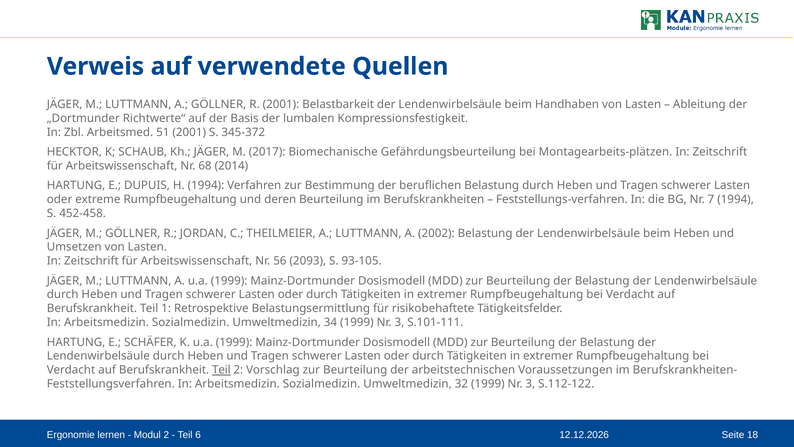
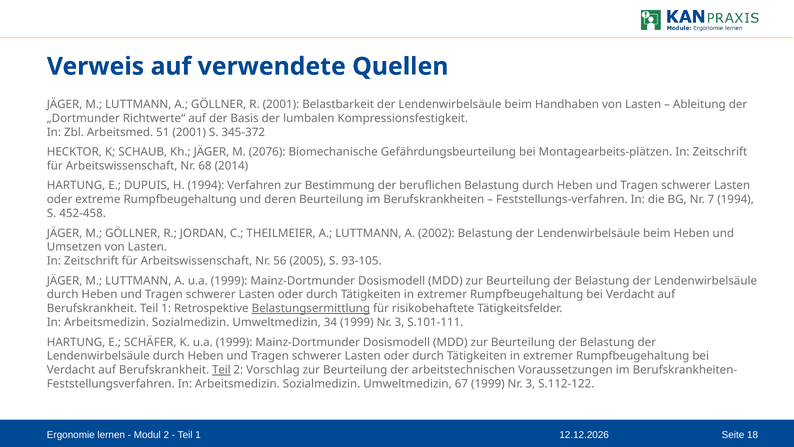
2017: 2017 -> 2076 (267, 152)
2093: 2093 -> 2005 (308, 261)
Belastungsermittlung underline: none -> present (311, 308)
32: 32 -> 67 (461, 384)
6: 6 -> 1 (198, 435)
